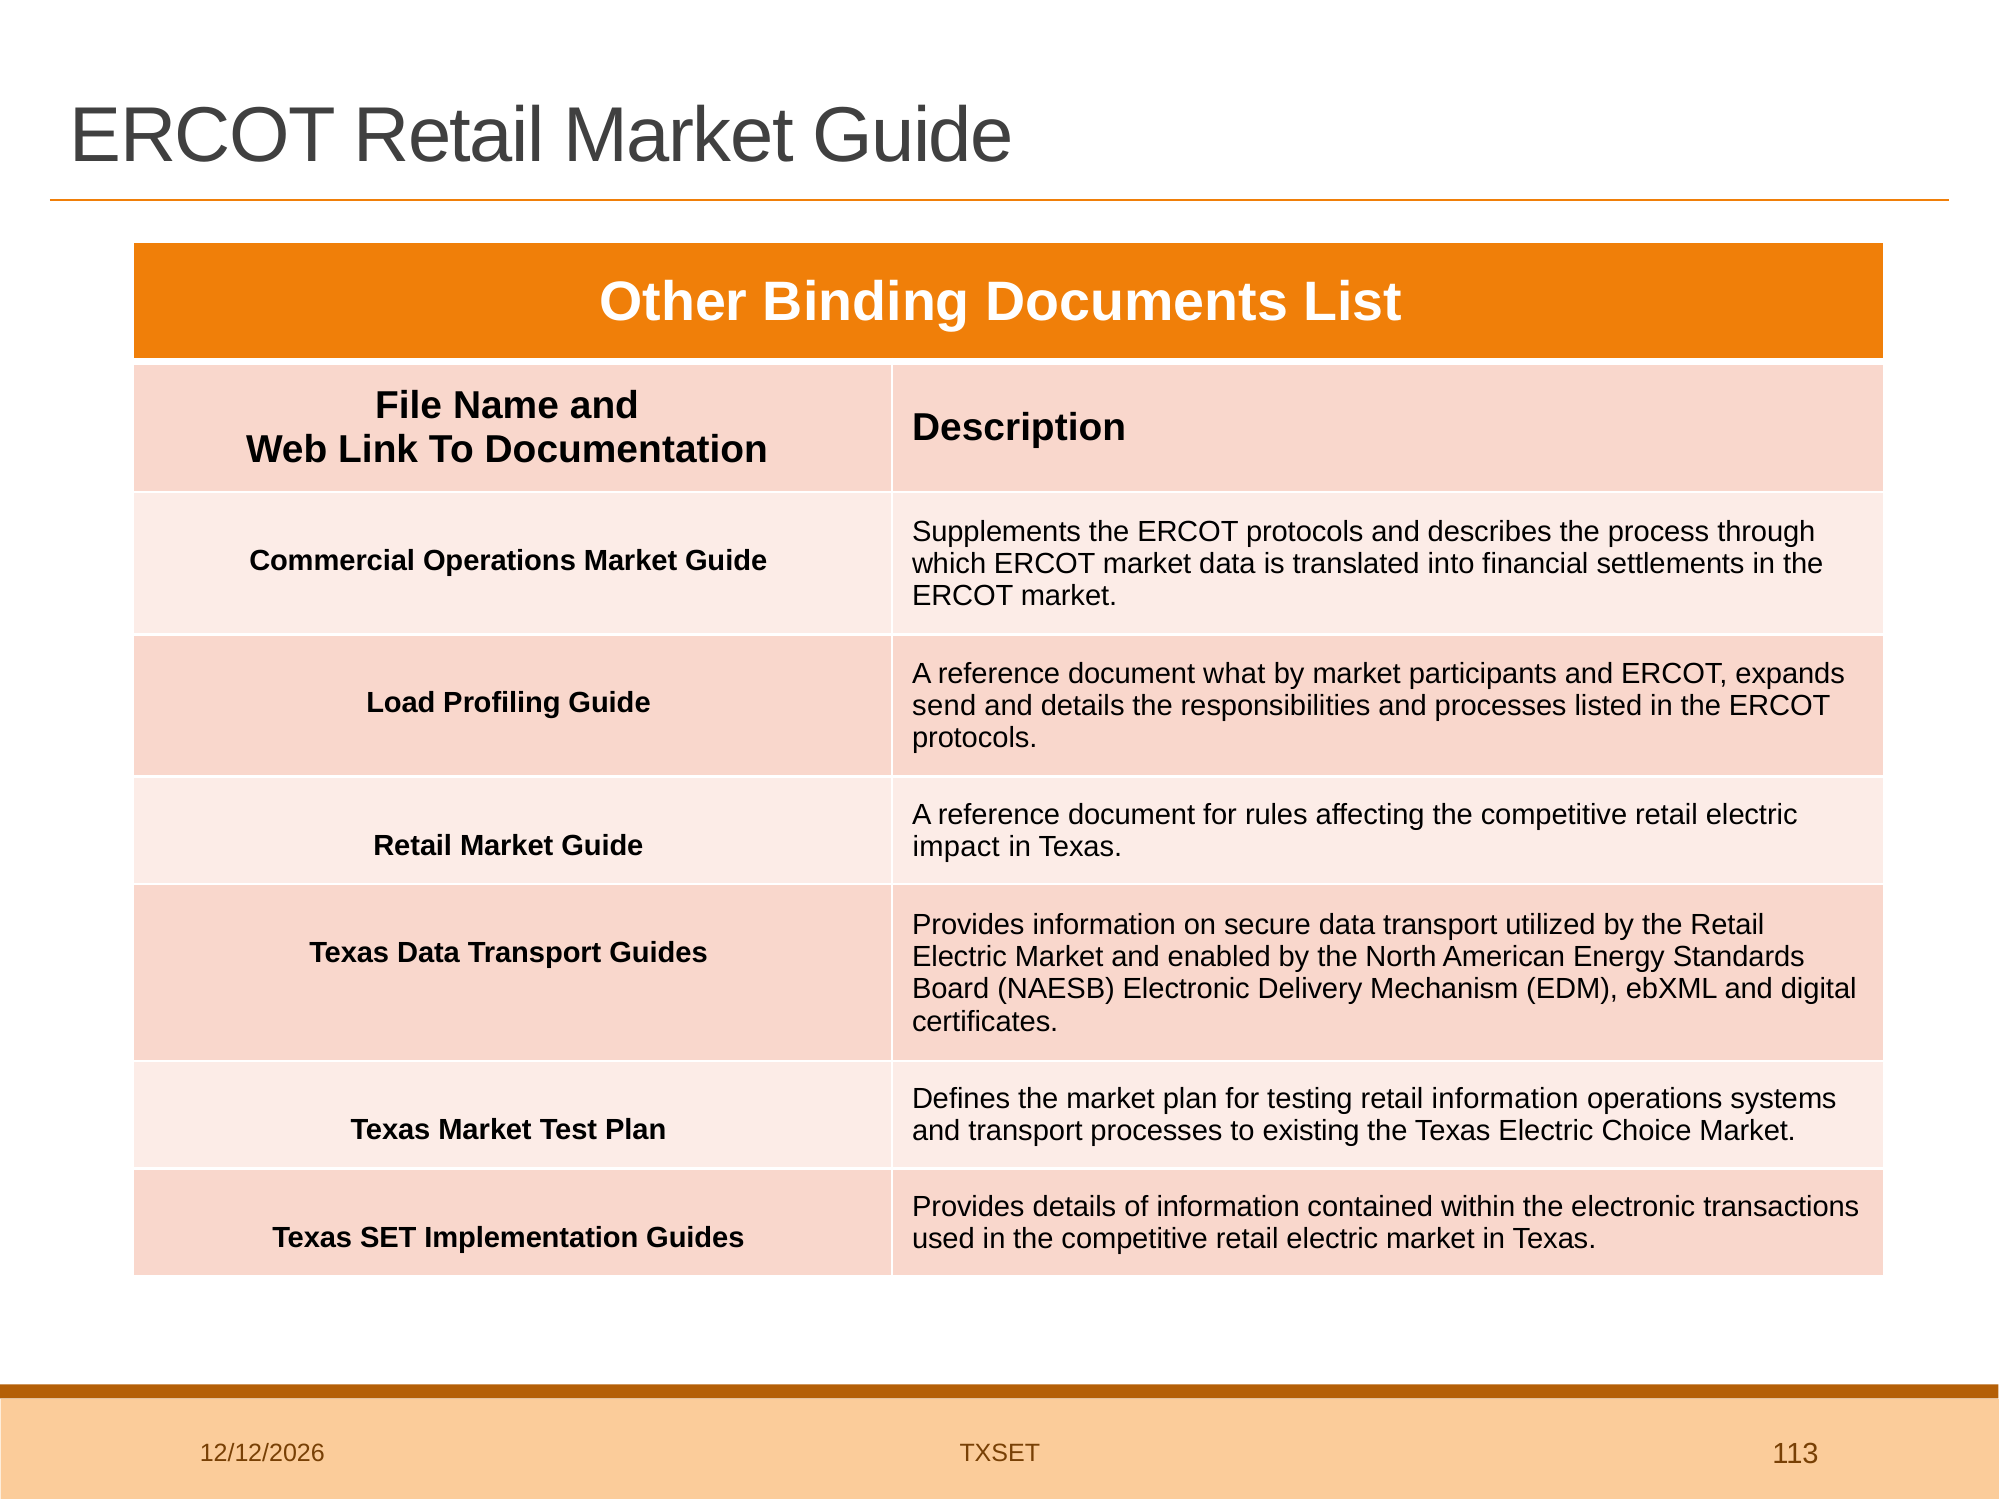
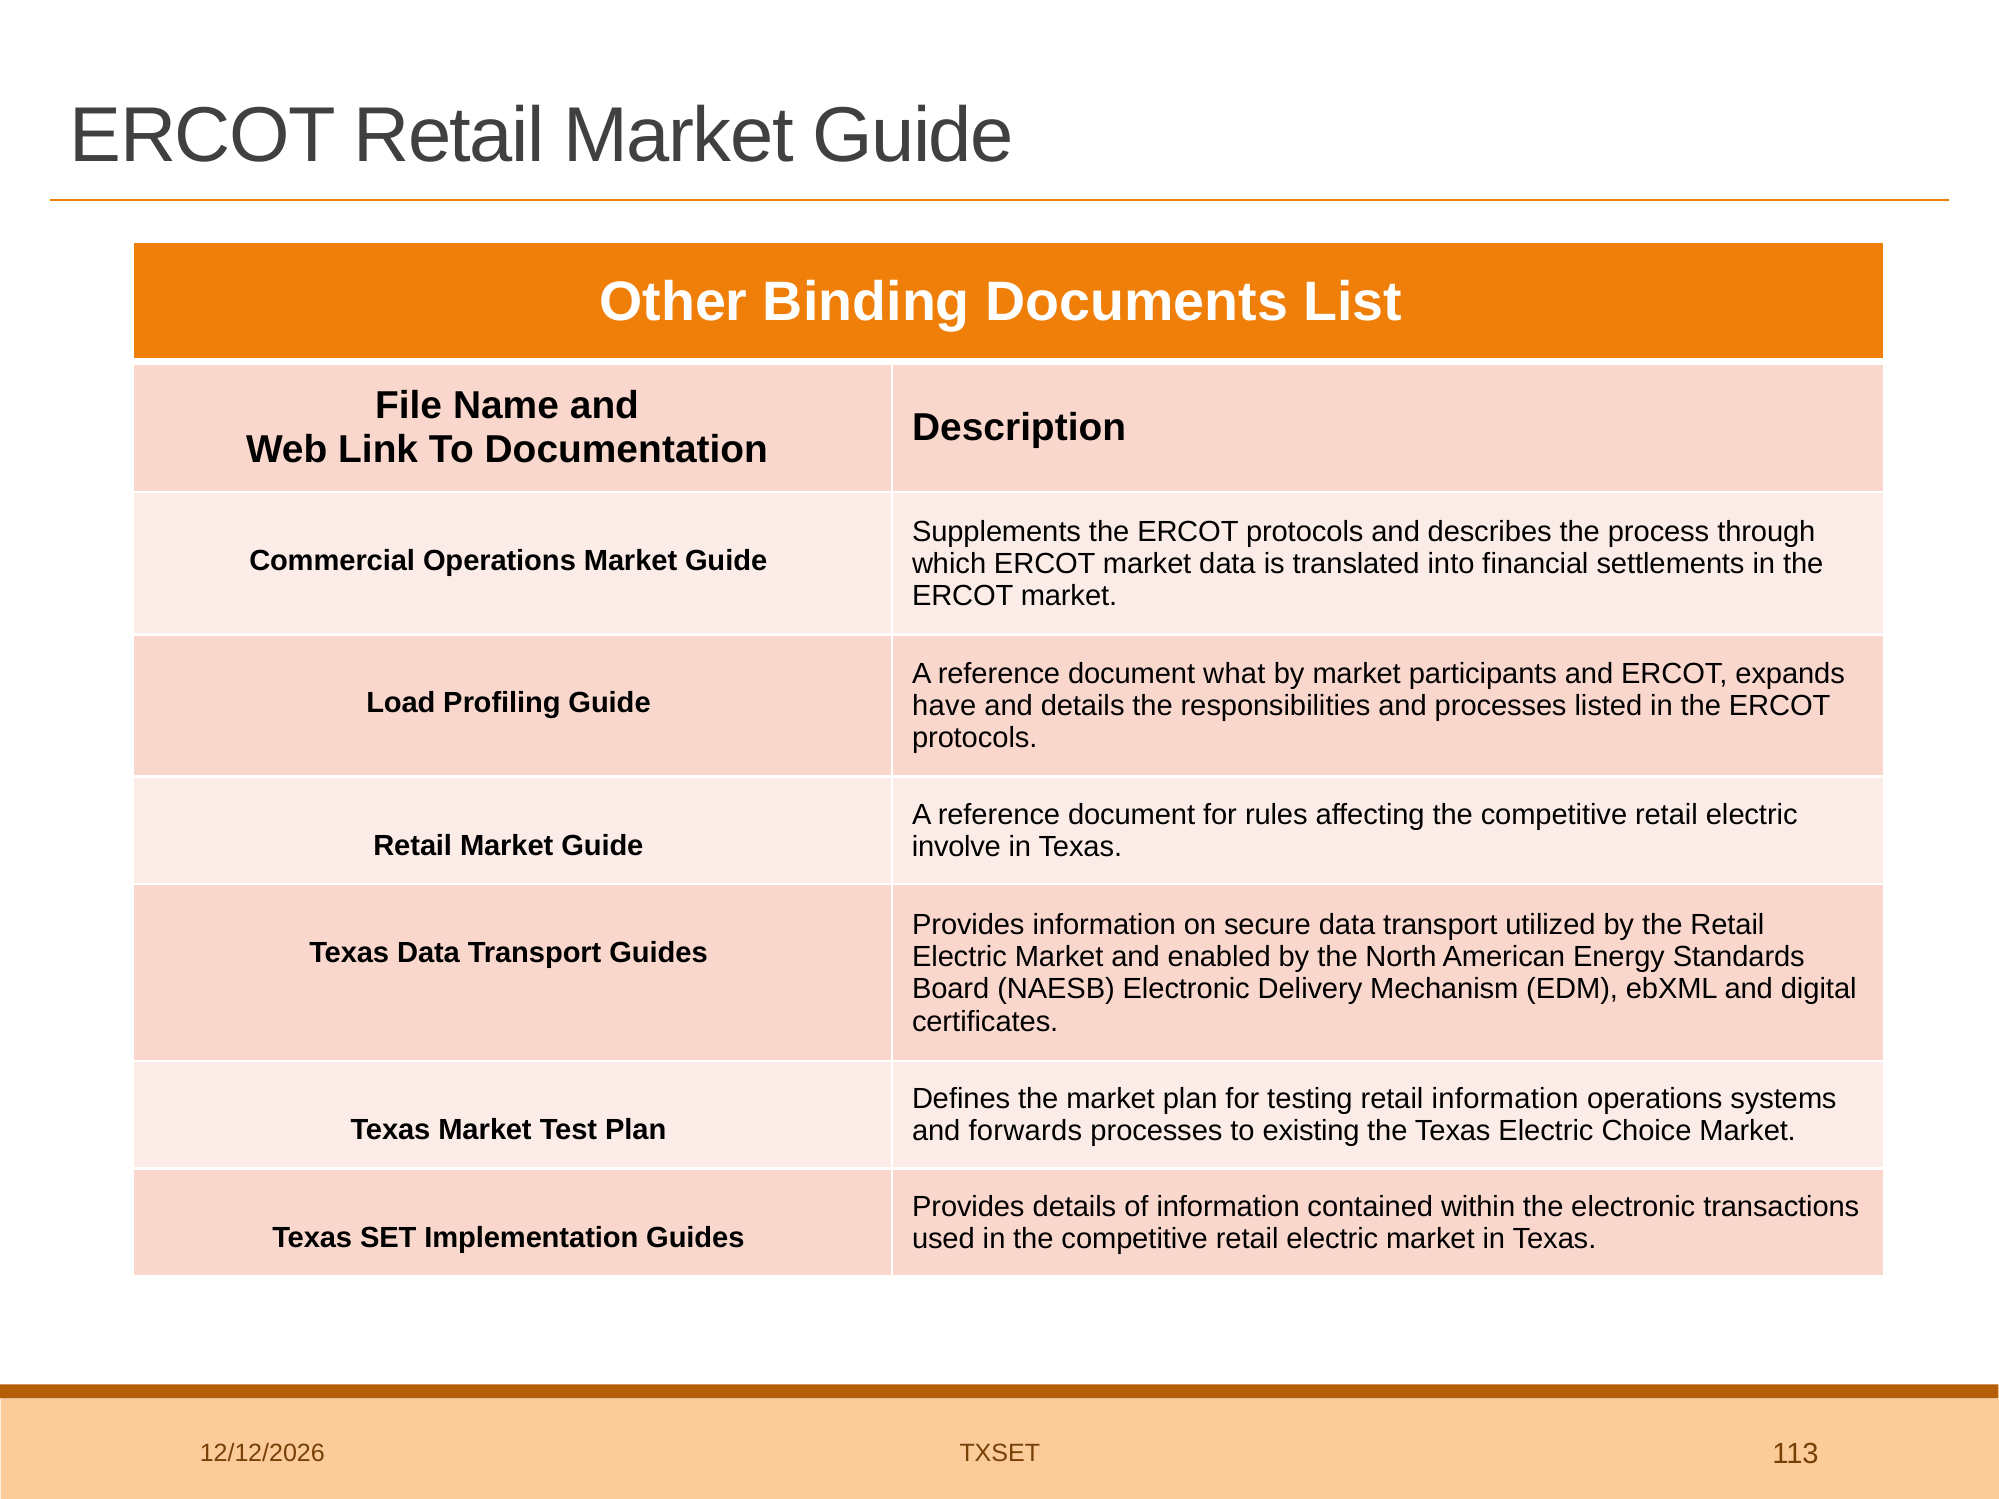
send: send -> have (944, 706)
impact: impact -> involve (956, 847)
and transport: transport -> forwards (1025, 1131)
